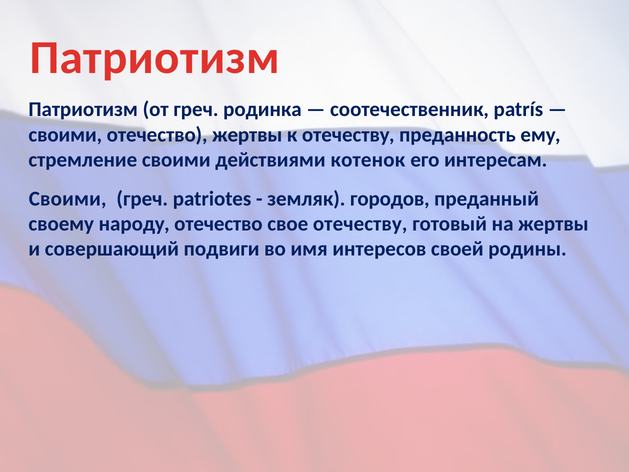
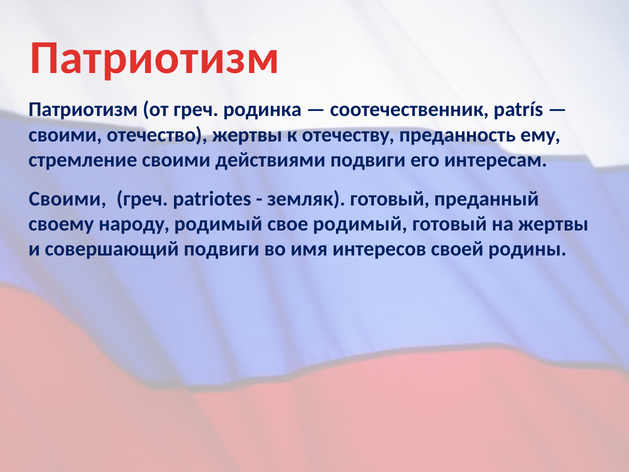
действиями котенок: котенок -> подвиги (368, 160)
земляк городов: городов -> готовый (390, 199)
народу отечество: отечество -> родимый (218, 224)
свое отечеству: отечеству -> родимый (360, 224)
